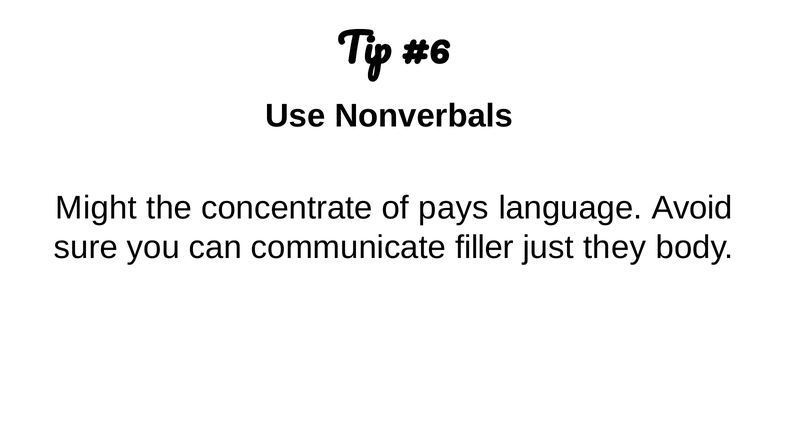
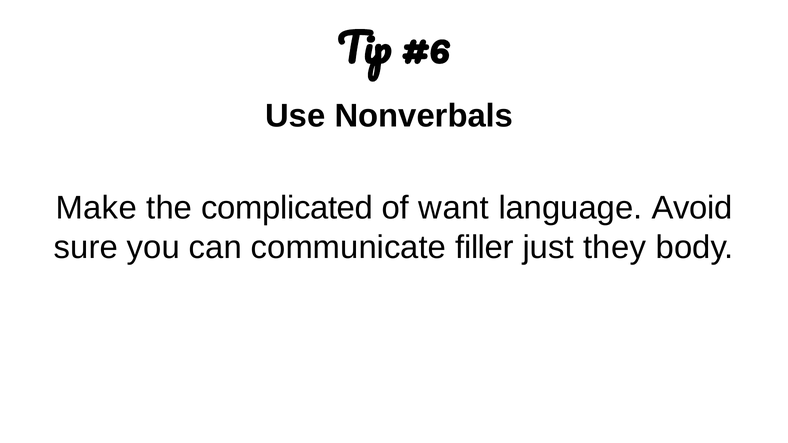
Might: Might -> Make (96, 208)
concentrate: concentrate -> complicated (287, 208)
pays: pays -> want (454, 208)
